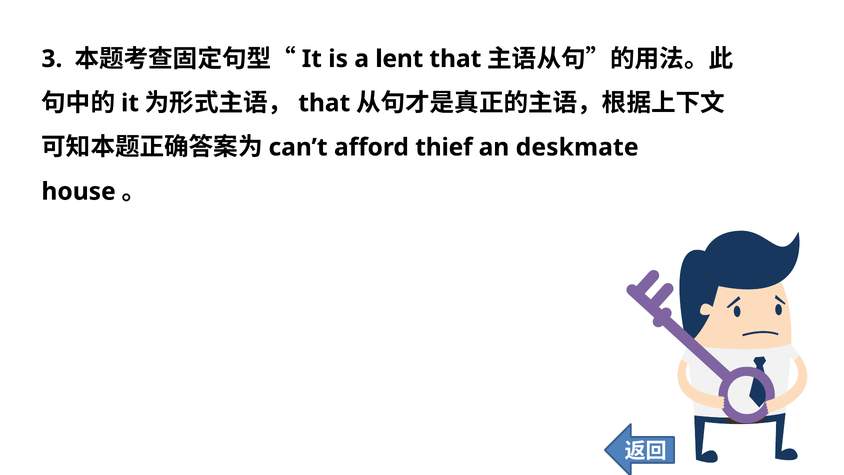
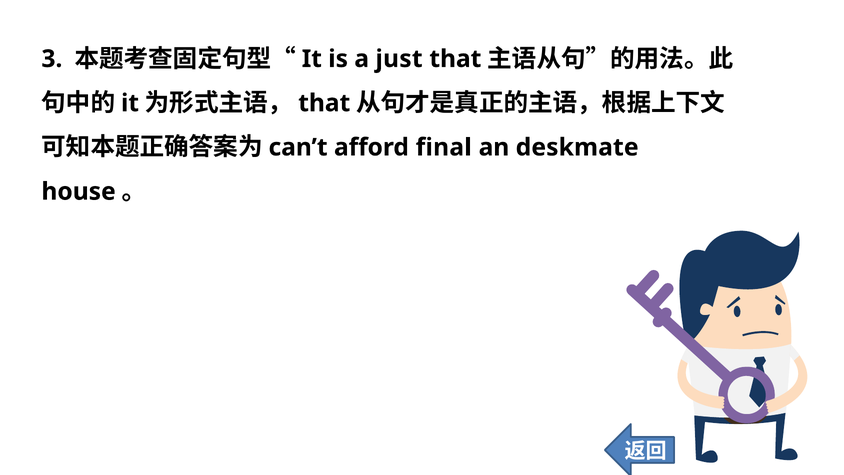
lent: lent -> just (399, 59)
thief: thief -> final (444, 147)
